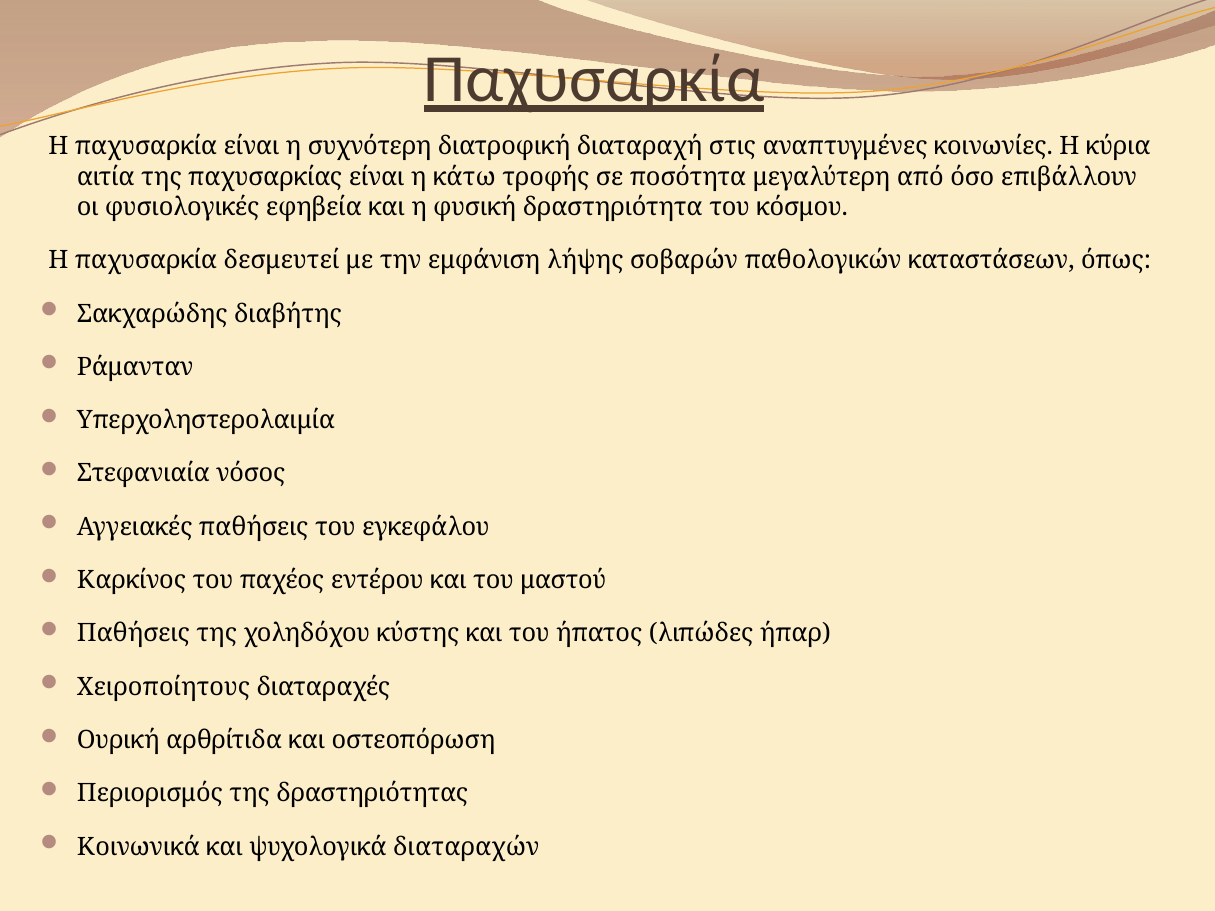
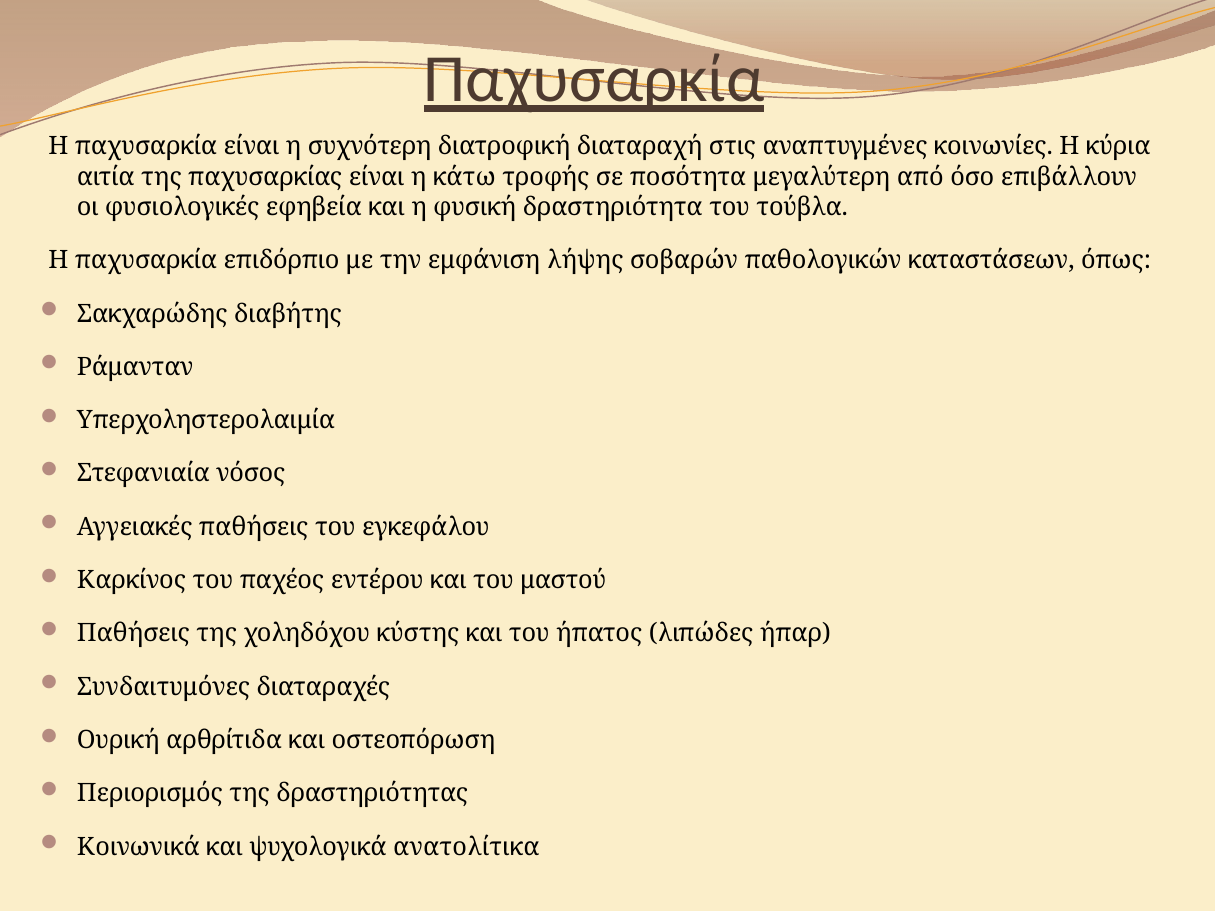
κόσμου: κόσμου -> τούβλα (802, 207)
δεσμευτεί: δεσμευτεί -> επιδόρπιο (282, 260)
Χειροποίητους: Χειροποίητους -> Συνδαιτυμόνες (164, 687)
διαταραχών: διαταραχών -> ανατολίτικα (466, 847)
